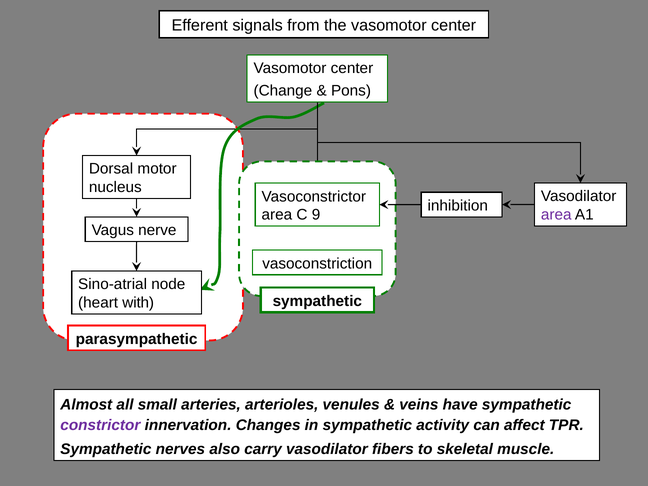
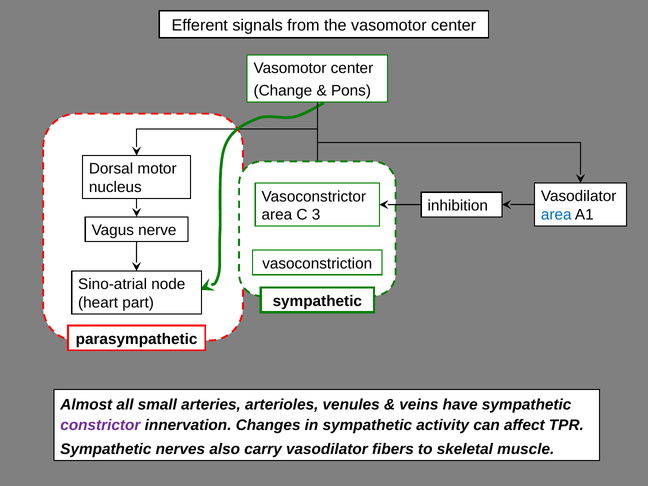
area colour: purple -> blue (556, 215)
9: 9 -> 3 (316, 215)
with: with -> part (138, 303)
